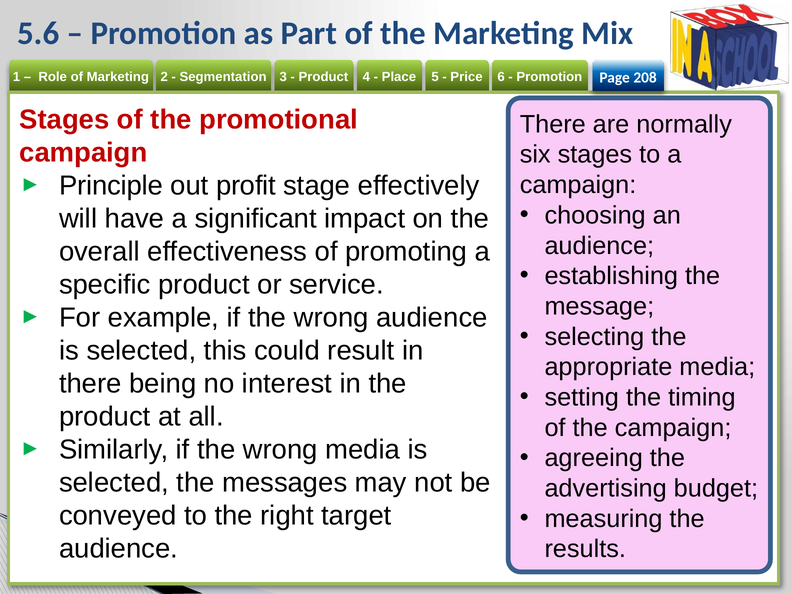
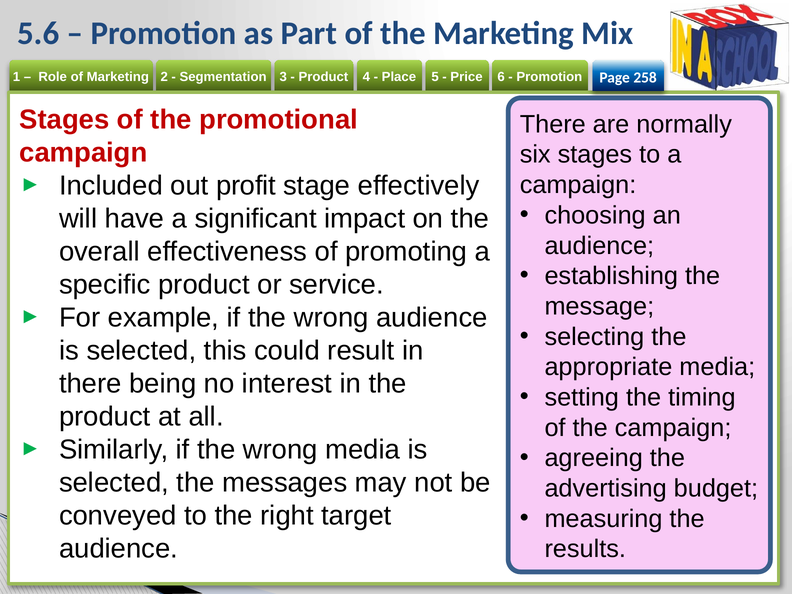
208: 208 -> 258 (645, 77)
Principle: Principle -> Included (111, 186)
